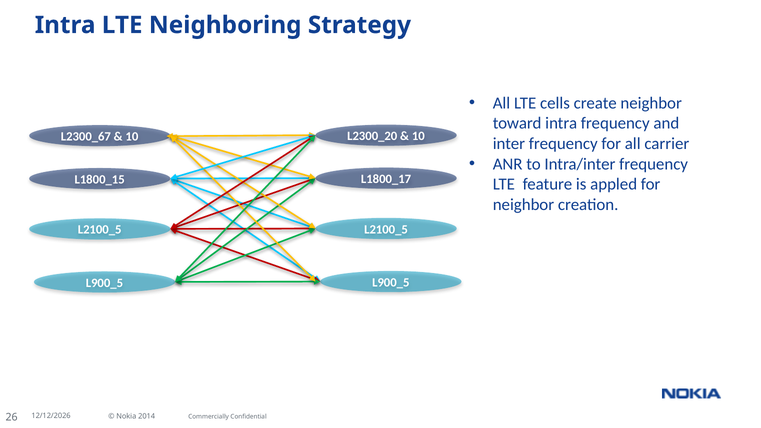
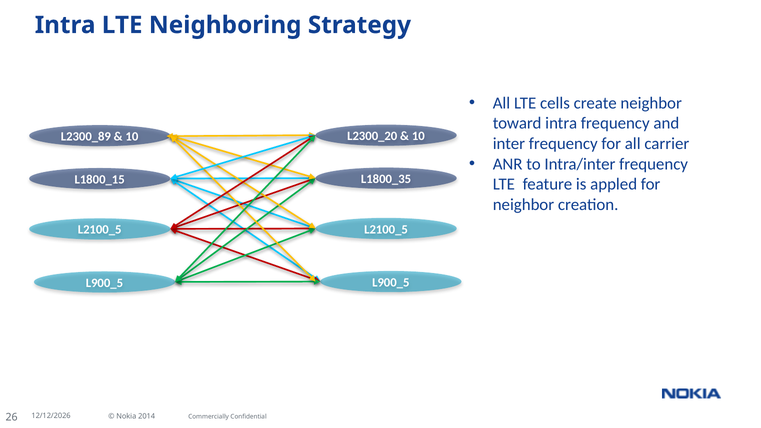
L2300_67: L2300_67 -> L2300_89 (86, 137)
L1800_17: L1800_17 -> L1800_35 (386, 179)
